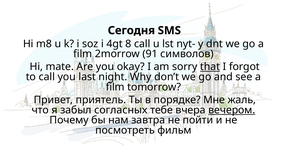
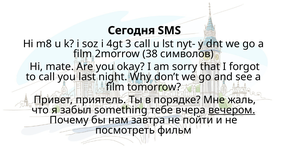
8: 8 -> 3 (128, 44)
91: 91 -> 38 (150, 54)
that underline: present -> none (210, 67)
согласных: согласных -> something (121, 110)
